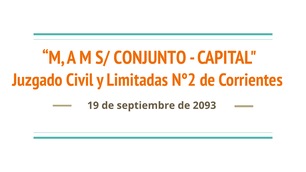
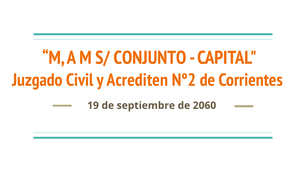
Limitadas: Limitadas -> Acrediten (137, 80)
2093: 2093 -> 2060 (204, 106)
